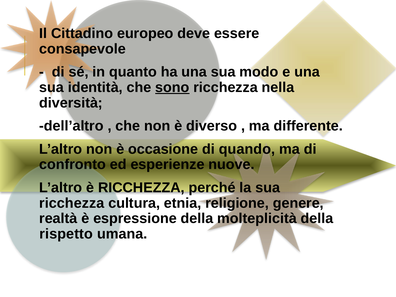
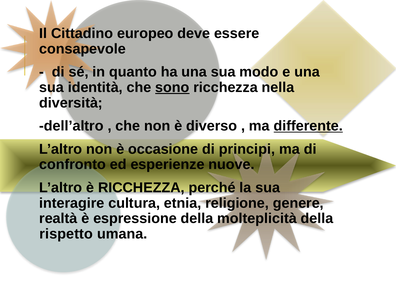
differente underline: none -> present (308, 126)
quando: quando -> principi (247, 149)
ricchezza: ricchezza -> interagire (72, 203)
